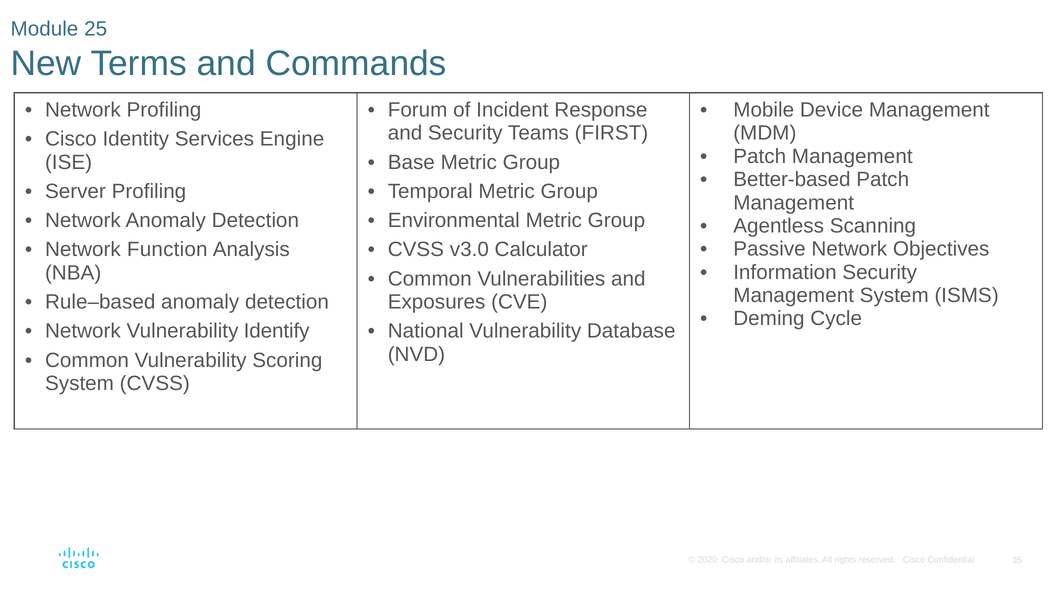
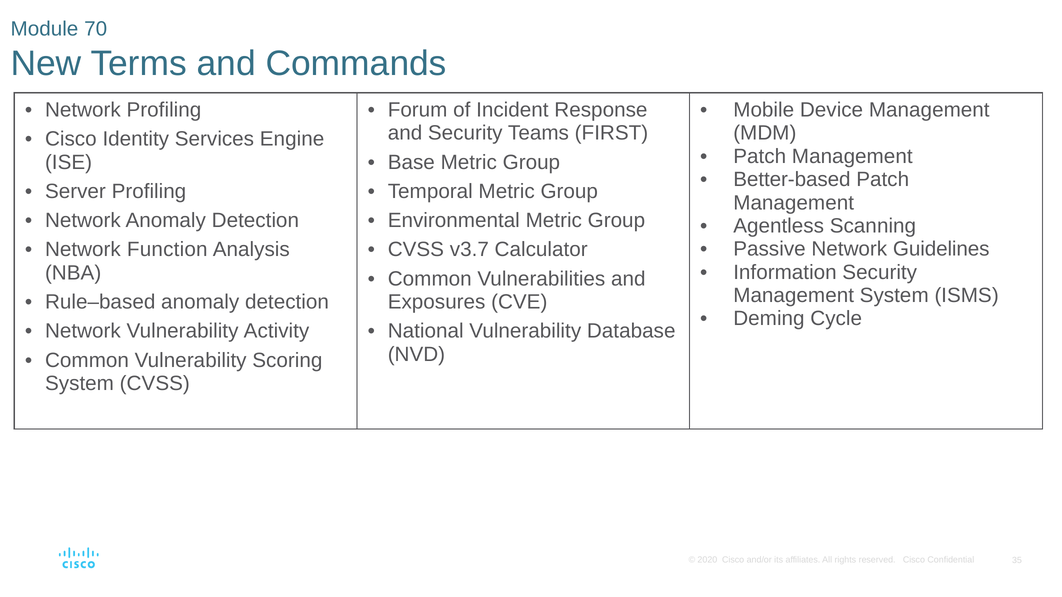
25: 25 -> 70 (96, 29)
Objectives: Objectives -> Guidelines (941, 249)
v3.0: v3.0 -> v3.7 (469, 250)
Identify: Identify -> Activity (277, 331)
